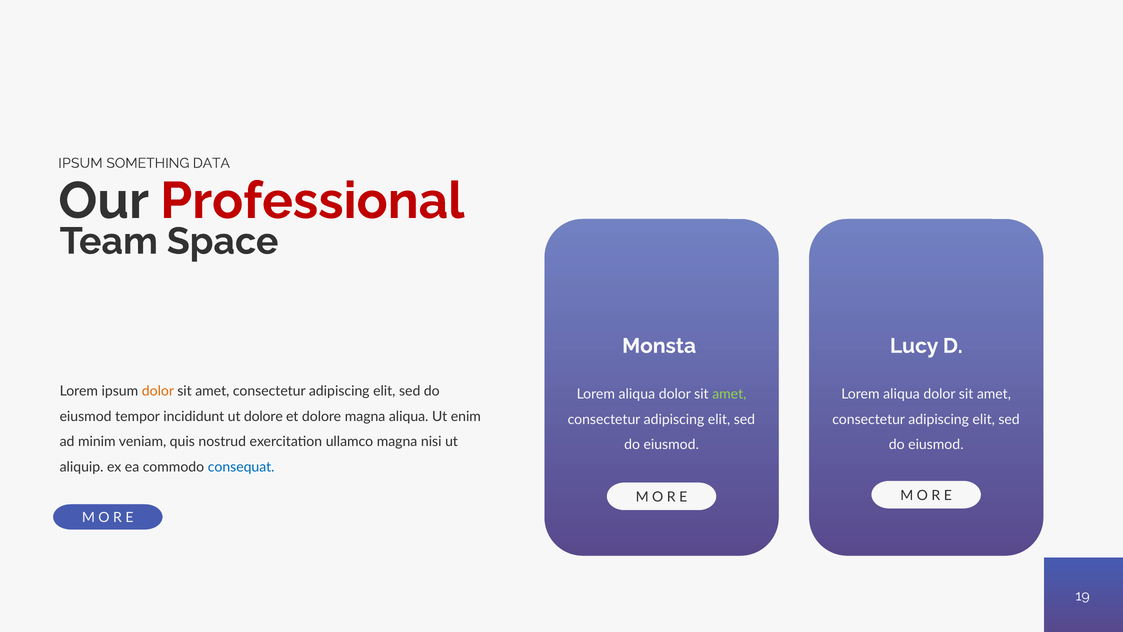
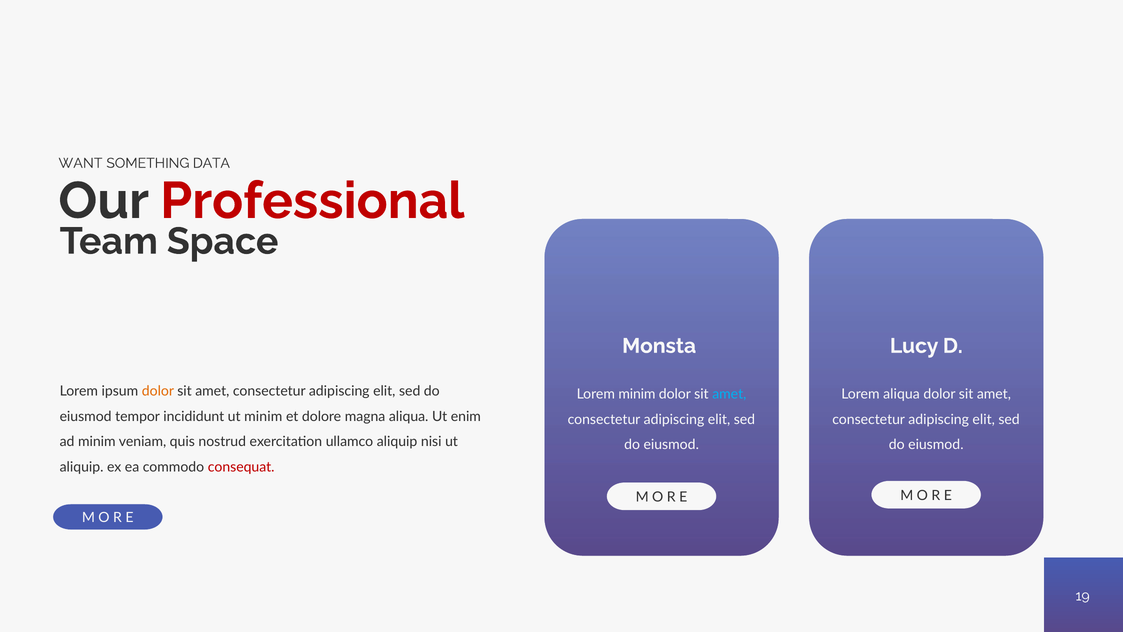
IPSUM: IPSUM -> WANT (81, 163)
aliqua: aliqua -> minim (637, 394)
amet colour: light green -> light blue (729, 394)
ut dolore: dolore -> minim (263, 416)
ullamco magna: magna -> aliquip (397, 441)
consequat colour: blue -> red (241, 467)
